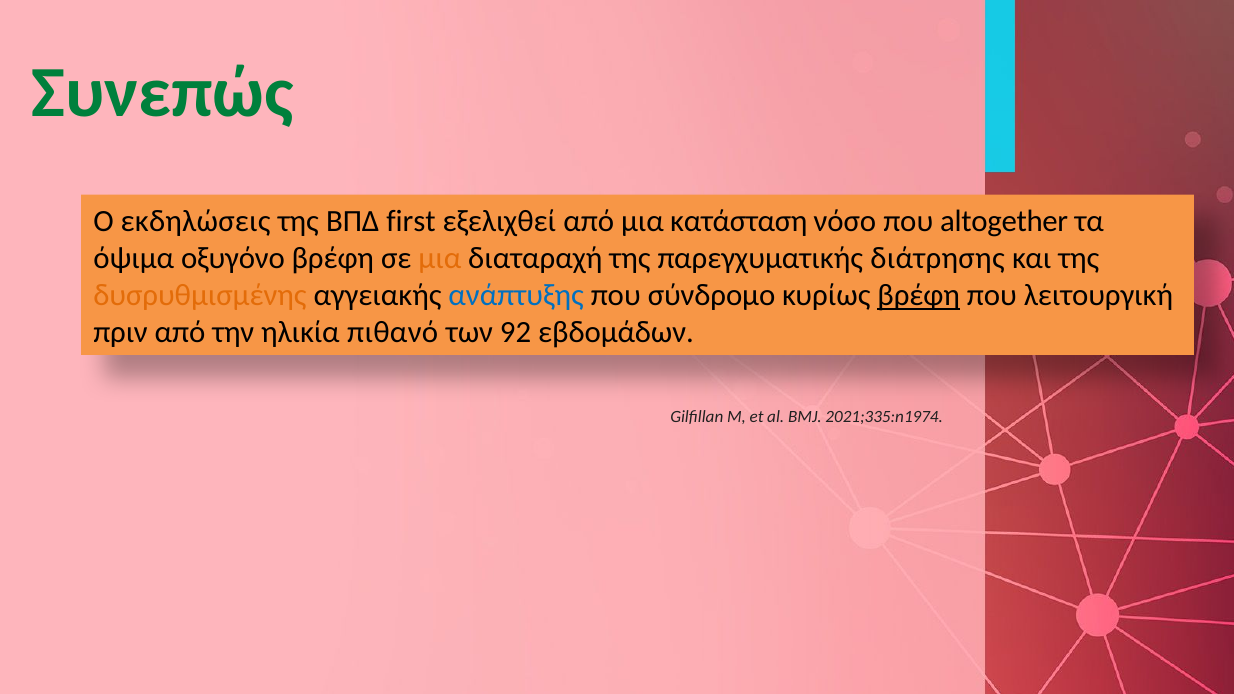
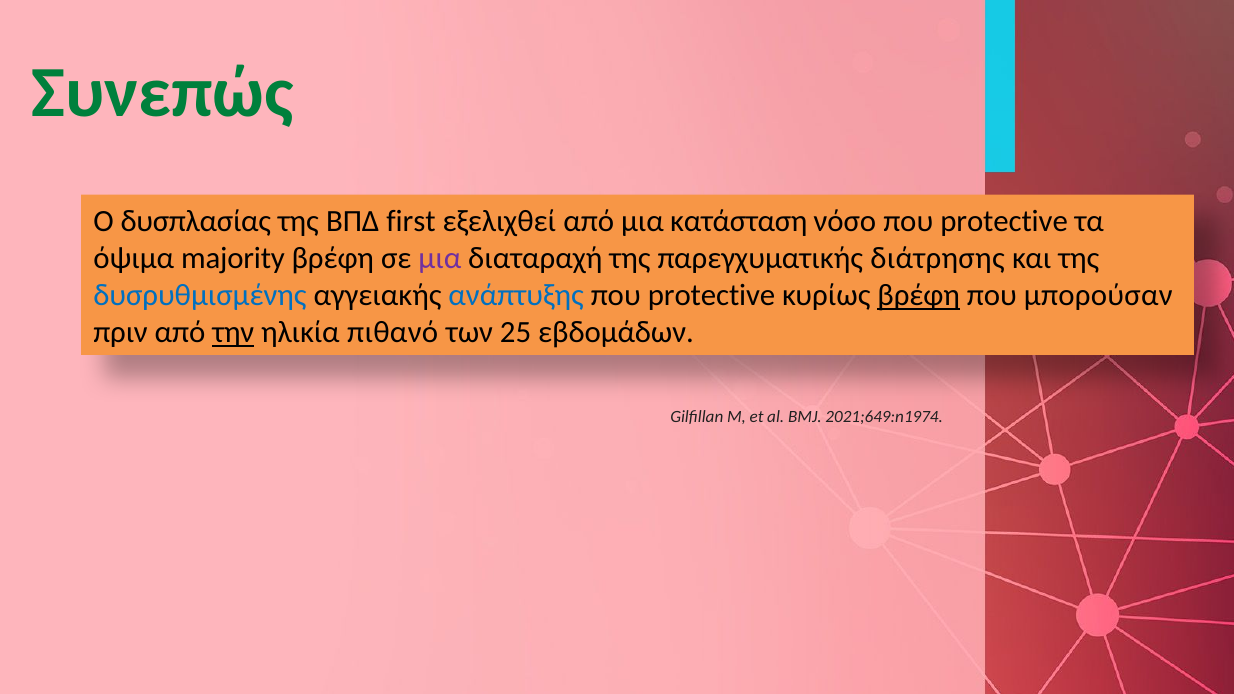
εκδηλώσεις: εκδηλώσεις -> δυσπλασίας (196, 222)
νόσο που altogether: altogether -> protective (1004, 222)
οξυγόνο: οξυγόνο -> majority (233, 259)
μια colour: orange -> purple (440, 259)
δυσρυθμισμένης colour: orange -> blue (200, 296)
σύνδρομο: σύνδρομο -> protective (712, 296)
λειτουργική: λειτουργική -> μπορούσαν (1098, 296)
την underline: none -> present (233, 333)
92: 92 -> 25 (516, 333)
2021;335:n1974: 2021;335:n1974 -> 2021;649:n1974 (884, 417)
